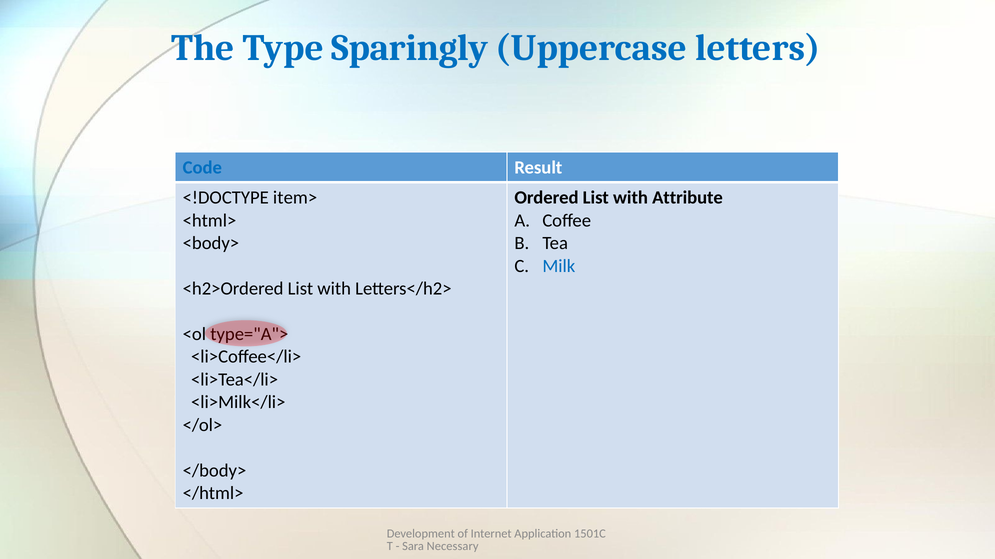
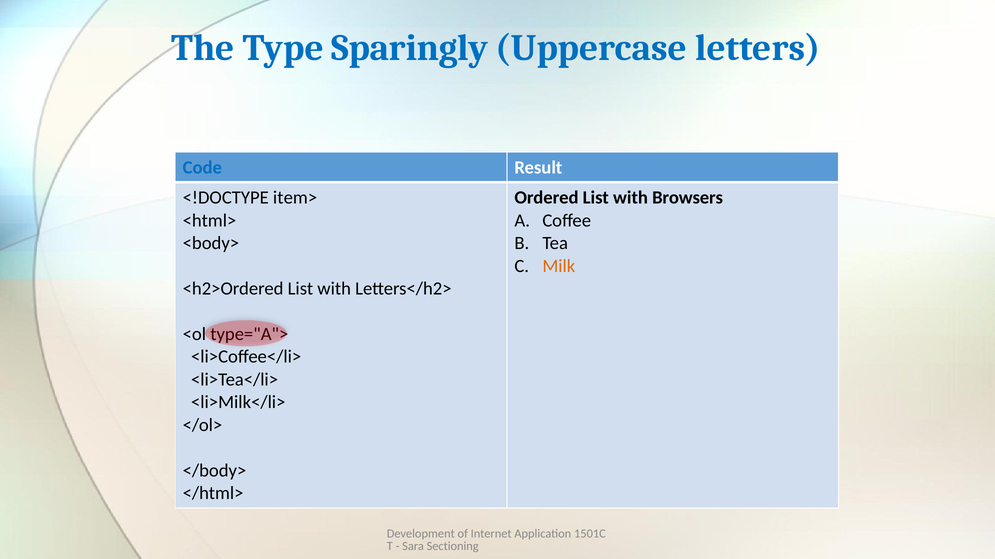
Attribute: Attribute -> Browsers (688, 198)
Milk colour: blue -> orange (559, 266)
Necessary: Necessary -> Sectioning (453, 547)
